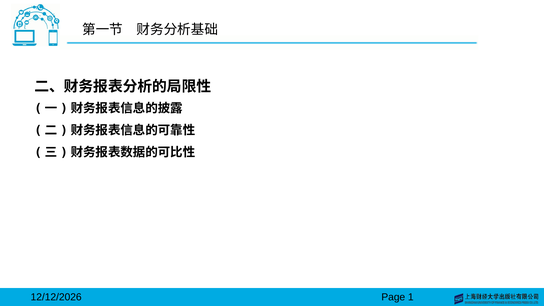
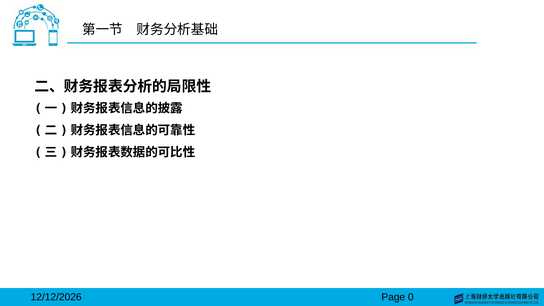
1: 1 -> 0 (411, 297)
